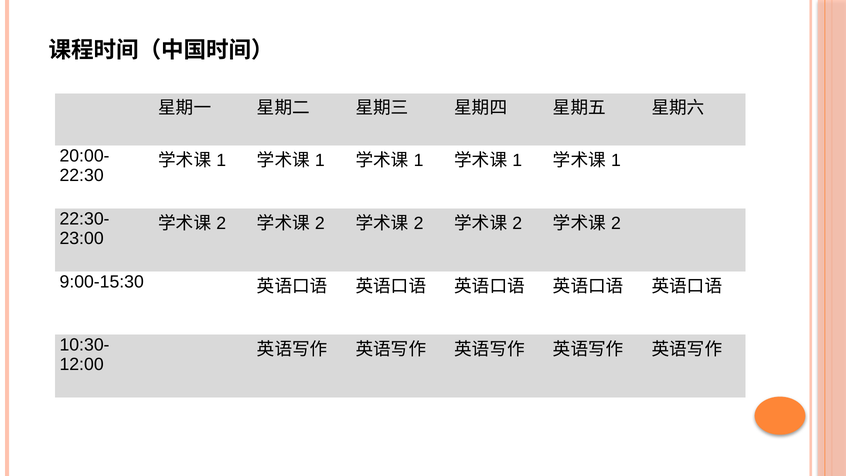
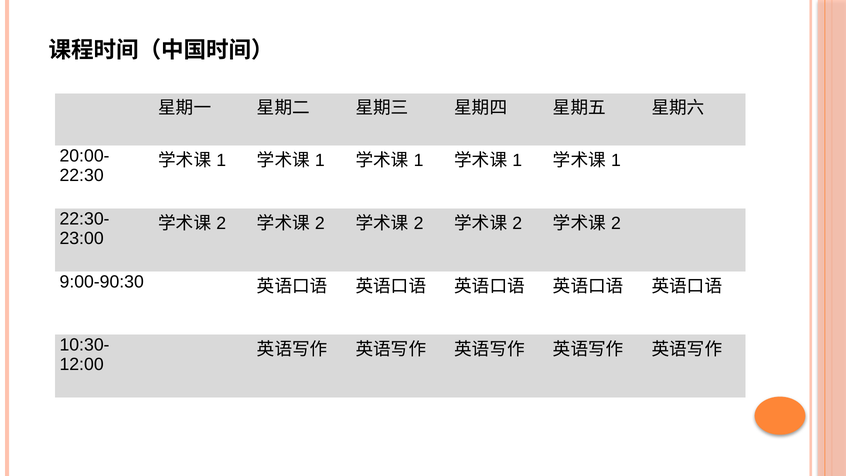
9:00-15:30: 9:00-15:30 -> 9:00-90:30 (102, 282)
